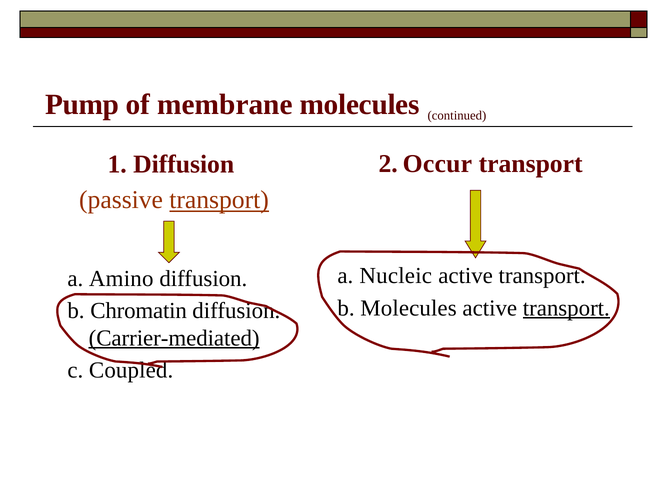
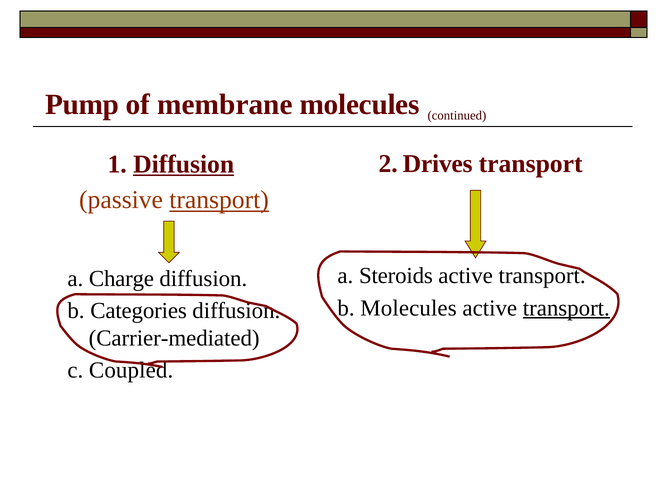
Occur: Occur -> Drives (438, 164)
Diffusion underline: none -> present (184, 164)
Nucleic: Nucleic -> Steroids (396, 276)
Amino: Amino -> Charge (121, 278)
Chromatin: Chromatin -> Categories (139, 311)
Carrier-mediated underline: present -> none (174, 338)
